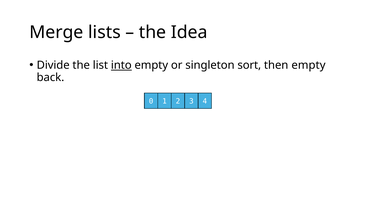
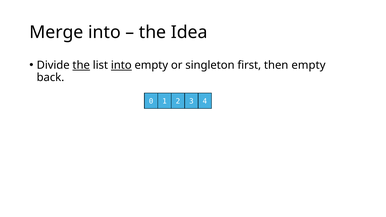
Merge lists: lists -> into (104, 32)
the underline: none -> present (81, 65)
sort: sort -> first (249, 65)
